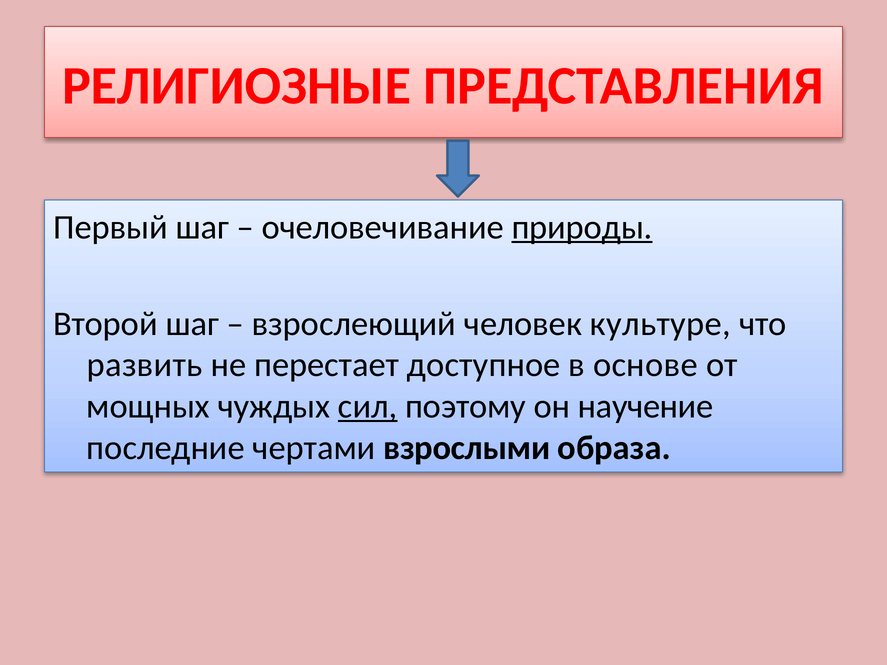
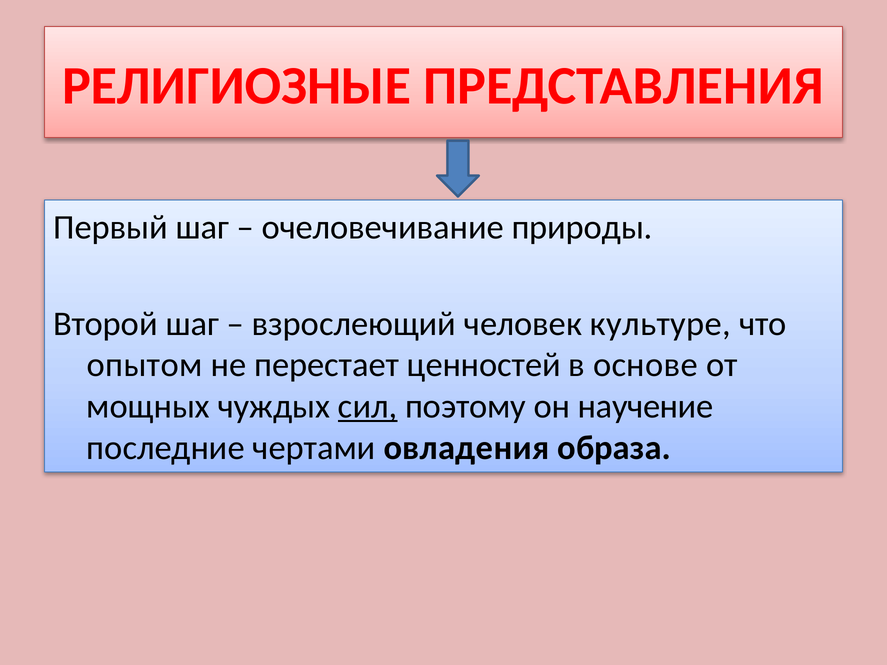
природы underline: present -> none (582, 227)
развить: развить -> опытом (145, 365)
доступное: доступное -> ценностей (484, 365)
взрослыми: взрослыми -> овладения (466, 448)
